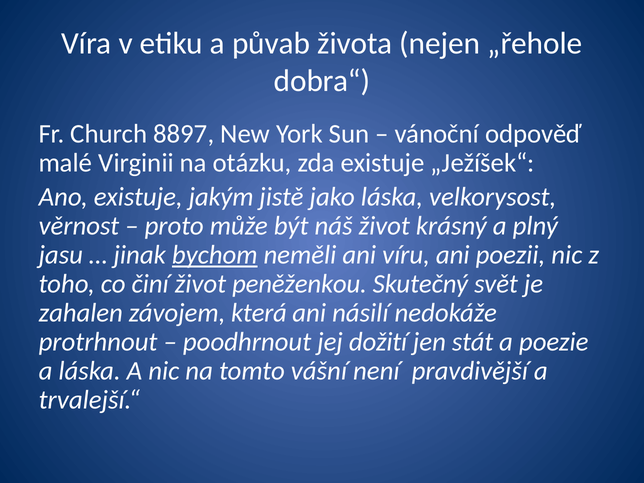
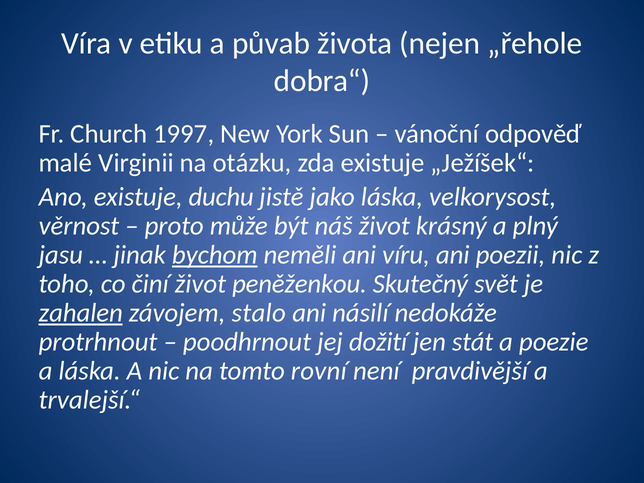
8897: 8897 -> 1997 (184, 134)
jakým: jakým -> duchu (221, 197)
zahalen underline: none -> present (81, 313)
která: která -> stalo (259, 313)
vášní: vášní -> rovní (319, 371)
